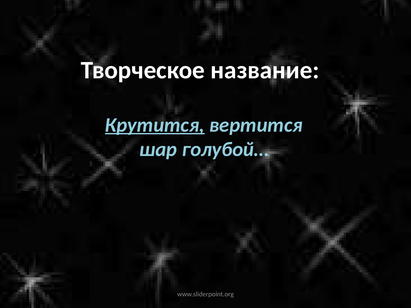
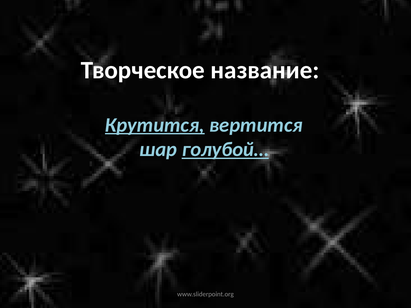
голубой… underline: none -> present (225, 150)
